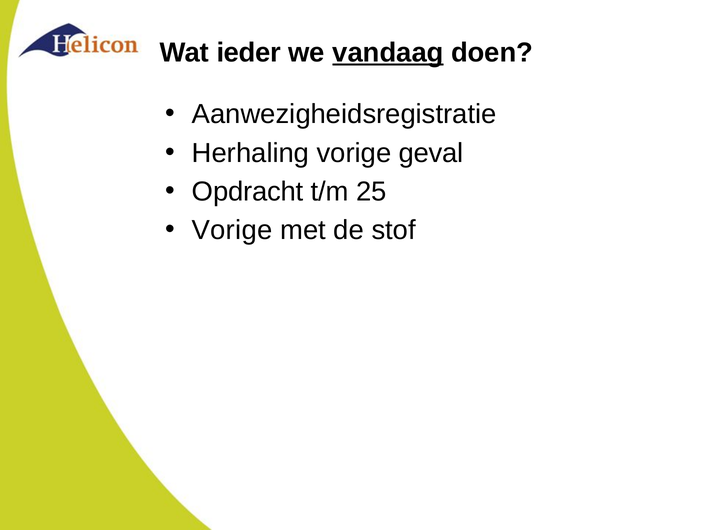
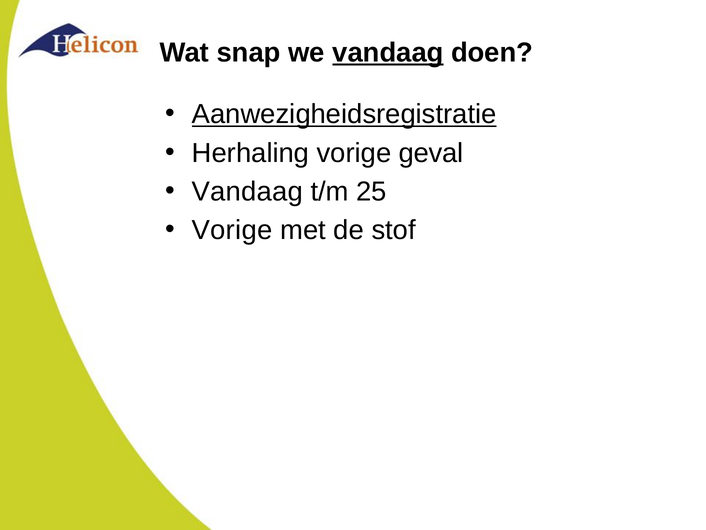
ieder: ieder -> snap (249, 53)
Aanwezigheidsregistratie underline: none -> present (344, 114)
Opdracht: Opdracht -> Vandaag (247, 191)
